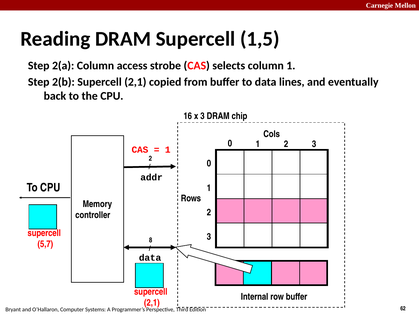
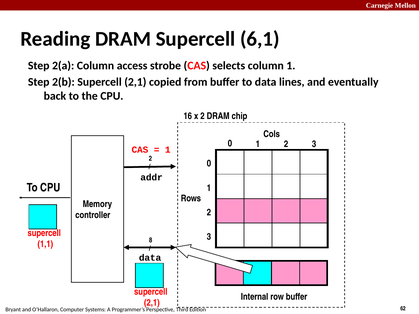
1,5: 1,5 -> 6,1 (260, 39)
x 3: 3 -> 2 (203, 116)
5,7: 5,7 -> 1,1 (45, 244)
